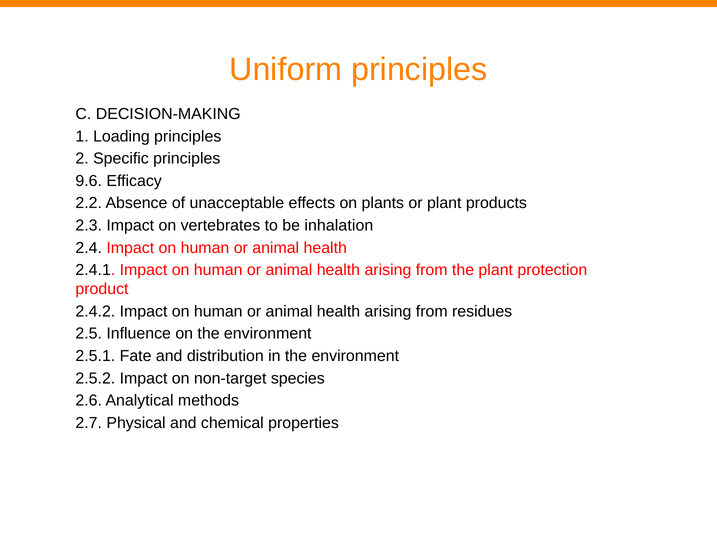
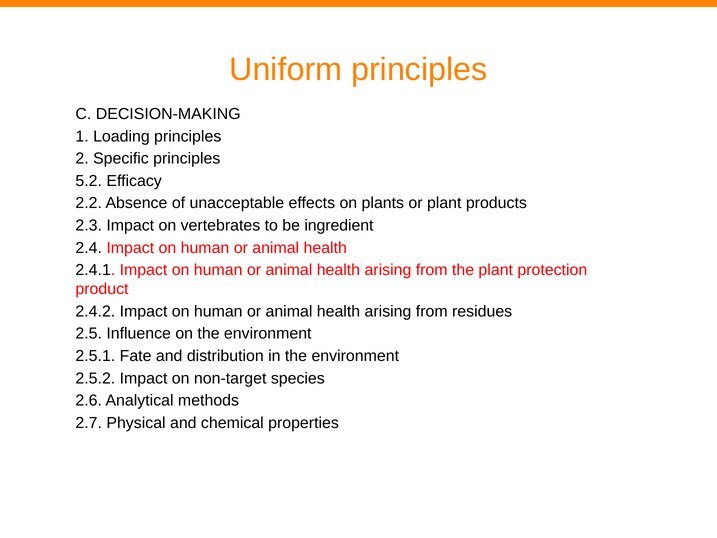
9.6: 9.6 -> 5.2 (89, 181)
inhalation: inhalation -> ingredient (339, 225)
